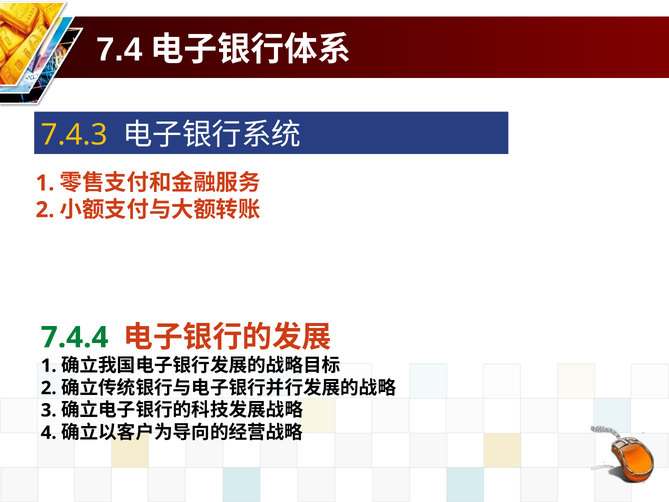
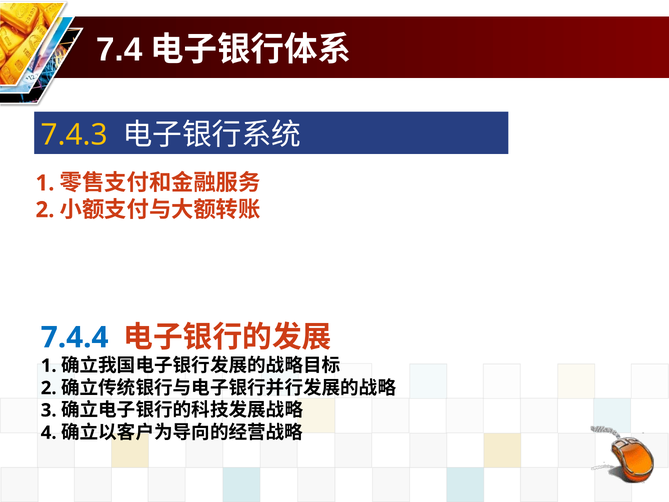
7.4.4 colour: green -> blue (75, 337)
